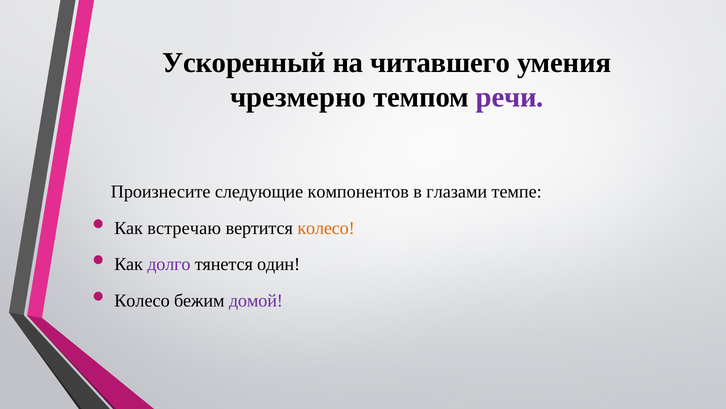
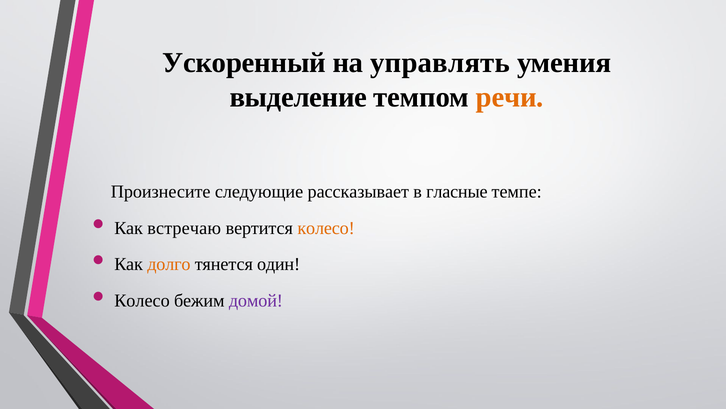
читавшего: читавшего -> управлять (440, 63)
чрезмерно: чрезмерно -> выделение (298, 97)
речи colour: purple -> orange (510, 97)
компонентов: компонентов -> рассказывает (358, 191)
глазами: глазами -> гласные (457, 191)
долго colour: purple -> orange (169, 264)
